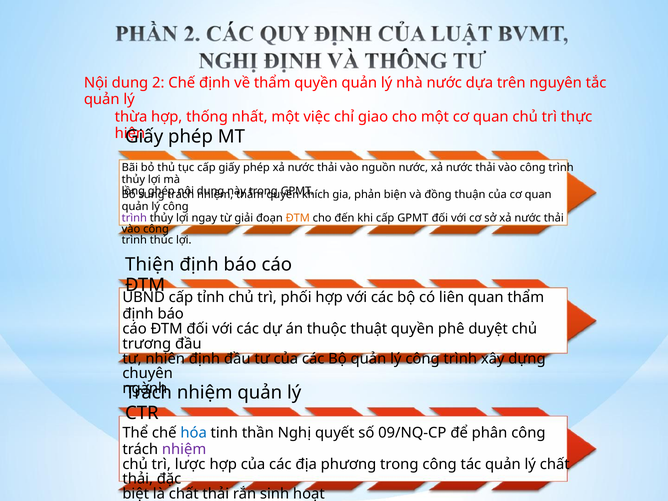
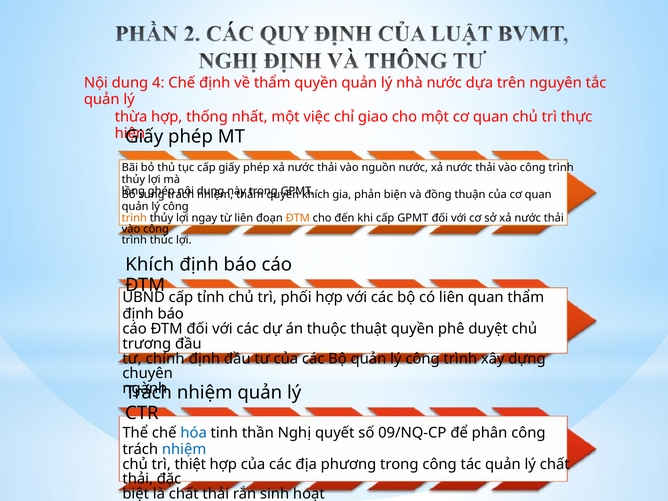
2: 2 -> 4 (158, 83)
trình colour: purple -> orange (134, 218)
từ giải: giải -> liên (244, 218)
Thiện: Thiện -> Khích (150, 265)
nhiên: nhiên -> chính (165, 359)
nhiệm colour: purple -> blue (184, 450)
lược: lược -> thiệt (190, 464)
